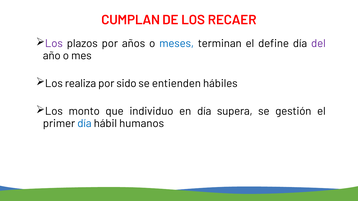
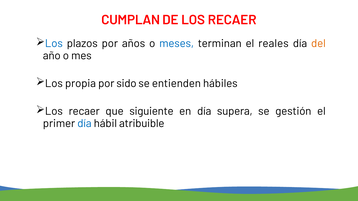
Los colour: purple -> blue (54, 44)
define: define -> reales (273, 44)
del colour: purple -> orange (318, 44)
realiza: realiza -> propia (80, 84)
monto: monto -> recaer (84, 111)
individuo: individuo -> siguiente (151, 111)
humanos: humanos -> atribuible (142, 124)
